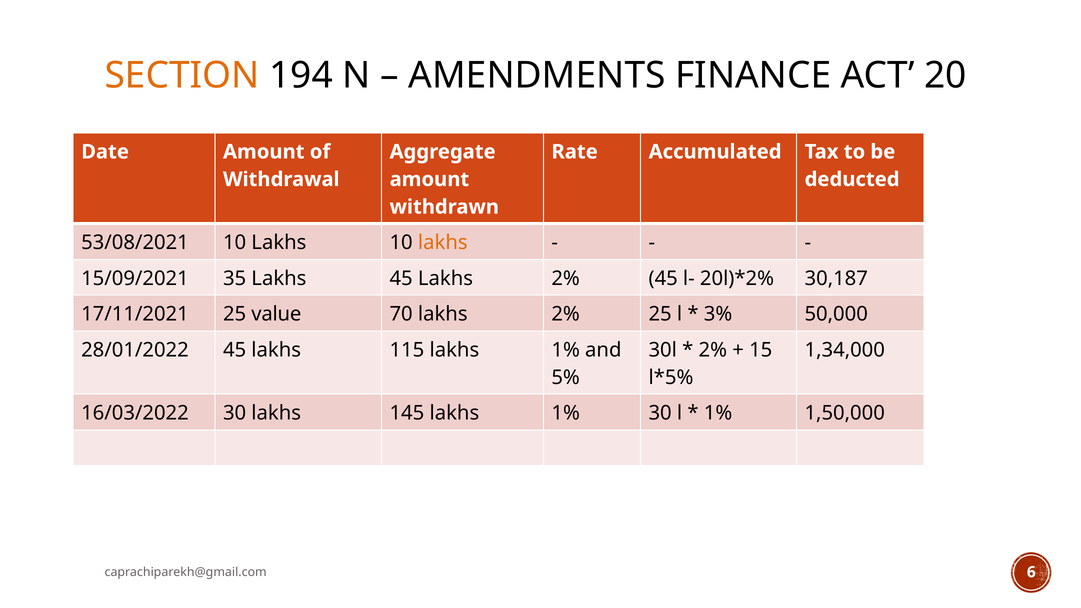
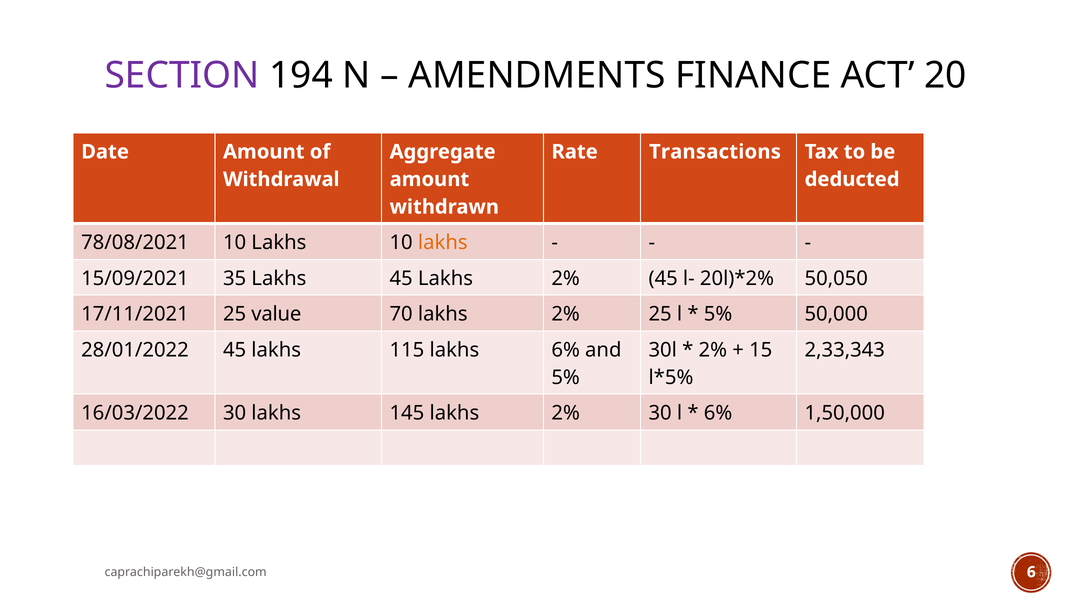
SECTION colour: orange -> purple (182, 76)
Accumulated: Accumulated -> Transactions (715, 152)
53/08/2021: 53/08/2021 -> 78/08/2021 (135, 243)
30,187: 30,187 -> 50,050 (836, 278)
3%: 3% -> 5% (718, 314)
115 lakhs 1%: 1% -> 6% (566, 350)
1,34,000: 1,34,000 -> 2,33,343 (845, 350)
145 lakhs 1%: 1% -> 2% (566, 413)
1%: 1% -> 6% (718, 413)
